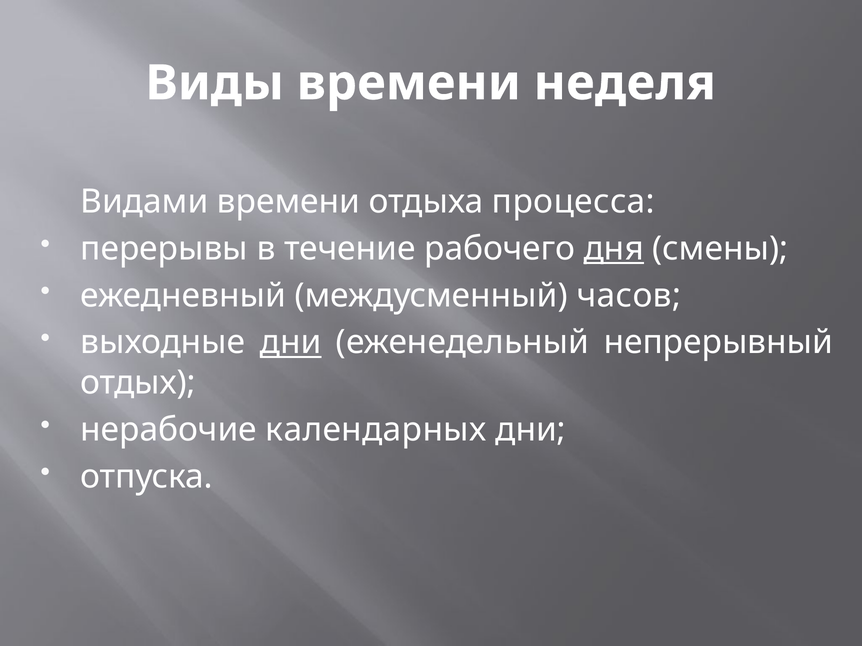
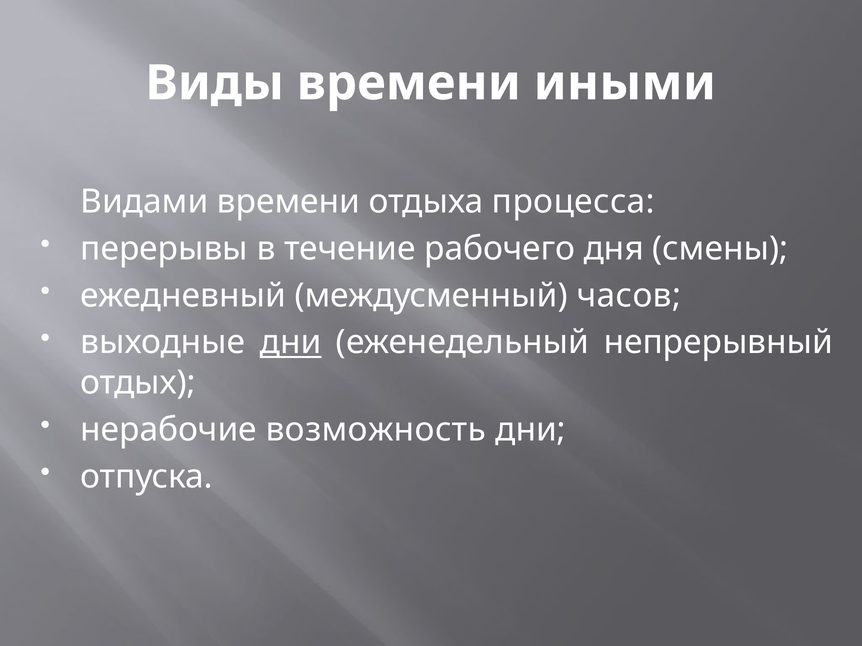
неделя: неделя -> иными (625, 83)
дня underline: present -> none (614, 249)
календарных: календарных -> возможность (376, 430)
